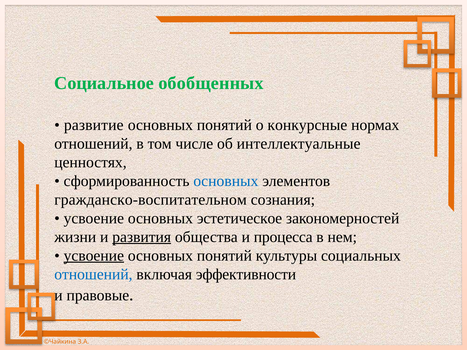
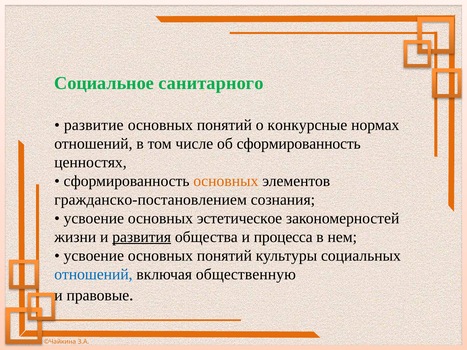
обобщенных: обобщенных -> санитарного (211, 83)
об интеллектуальные: интеллектуальные -> сформированность (299, 144)
основных colour: blue -> orange (226, 181)
гражданско-воспитательном: гражданско-воспитательном -> гражданско-постановлением (151, 200)
усвоение underline: present -> none (94, 256)
эффективности: эффективности -> общественную (246, 274)
